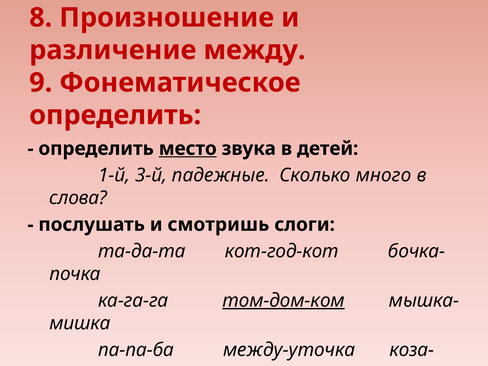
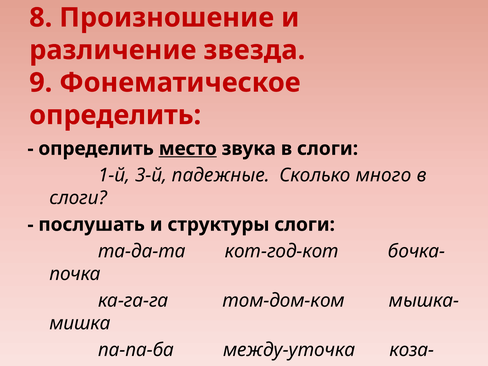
между: между -> звезда (254, 50)
звука в детей: детей -> слоги (328, 149)
слова: слова -> слоги (78, 198)
смотришь: смотришь -> структуры (218, 225)
том-дом-ком underline: present -> none (284, 301)
